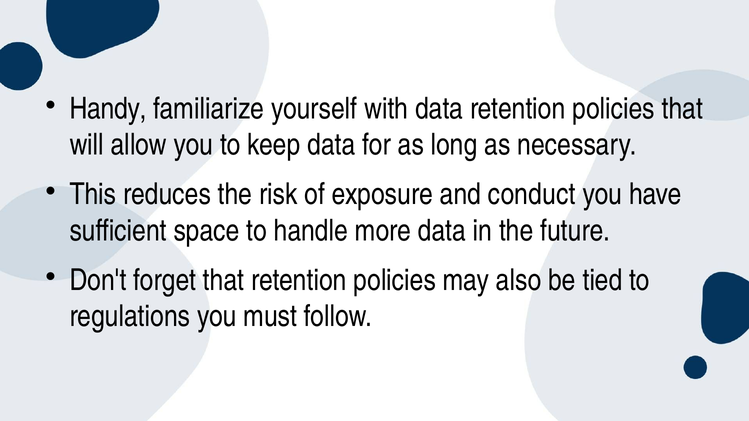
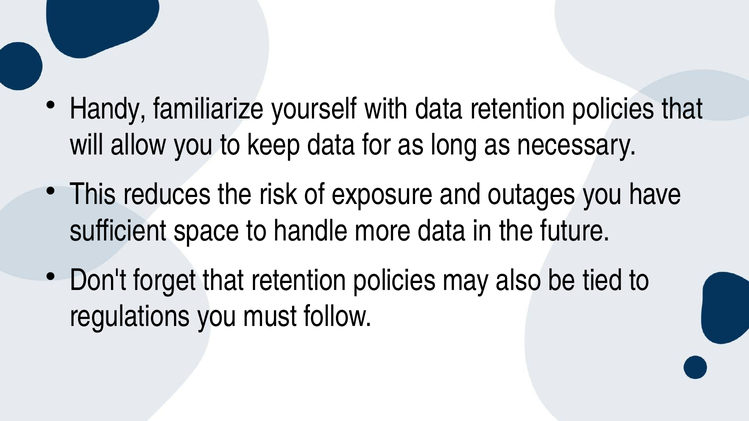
conduct: conduct -> outages (532, 195)
